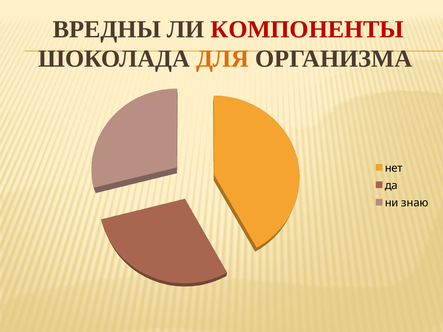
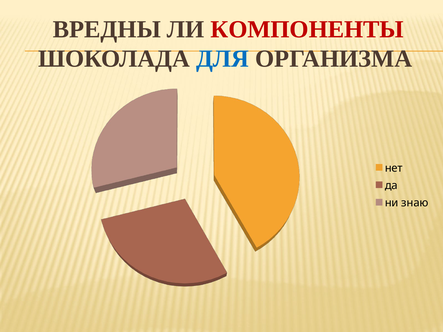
ДЛЯ colour: orange -> blue (223, 59)
